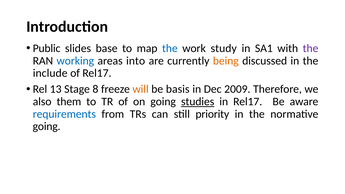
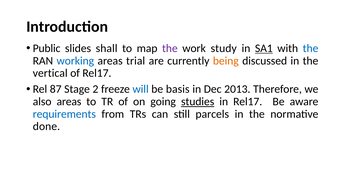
base: base -> shall (107, 48)
the colour: blue -> purple (170, 48)
SA1 underline: none -> present (264, 48)
the colour: purple -> blue (311, 48)
into: into -> trial (136, 61)
include: include -> vertical (50, 73)
13: 13 -> 87 (56, 89)
8: 8 -> 2 (95, 89)
will colour: orange -> blue (141, 89)
2009: 2009 -> 2013 (237, 89)
also them: them -> areas (69, 102)
priority: priority -> parcels (212, 114)
going: going -> done (46, 126)
